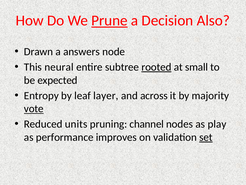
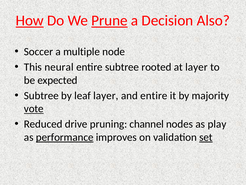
How underline: none -> present (30, 21)
Drawn: Drawn -> Soccer (39, 52)
answers: answers -> multiple (82, 52)
rooted underline: present -> none (156, 67)
at small: small -> layer (196, 67)
Entropy: Entropy -> Subtree (41, 95)
and across: across -> entire (154, 95)
units: units -> drive (76, 124)
performance underline: none -> present (65, 137)
